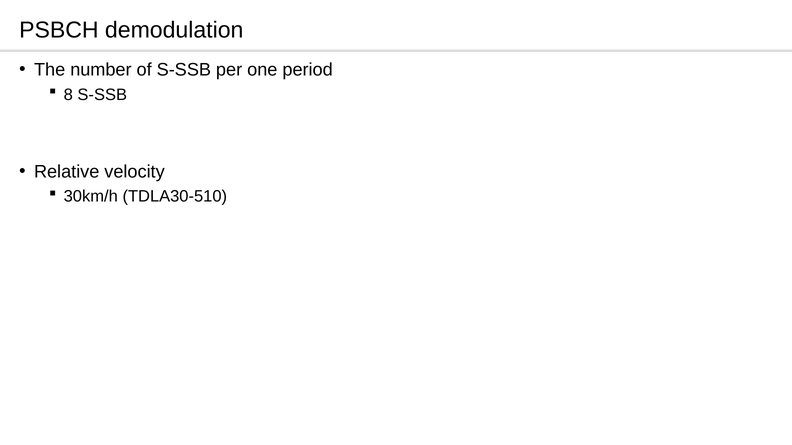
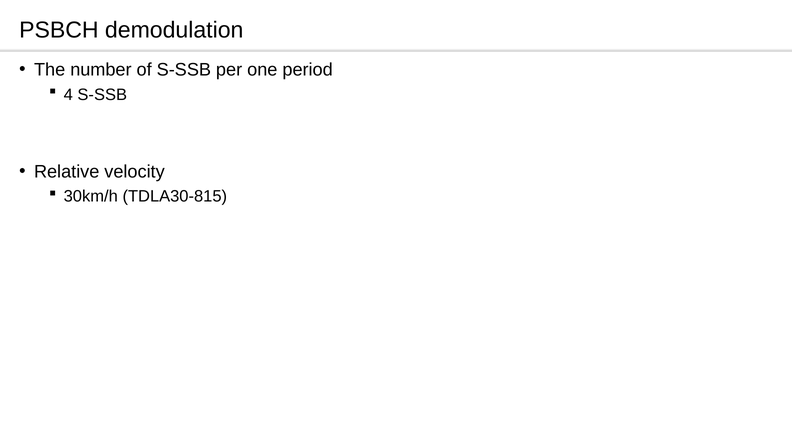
8: 8 -> 4 (68, 95)
TDLA30-510: TDLA30-510 -> TDLA30-815 (175, 197)
